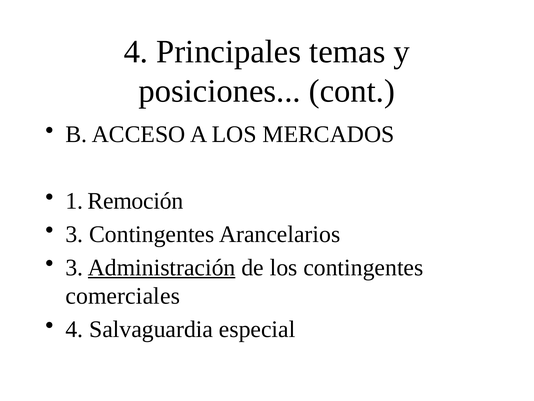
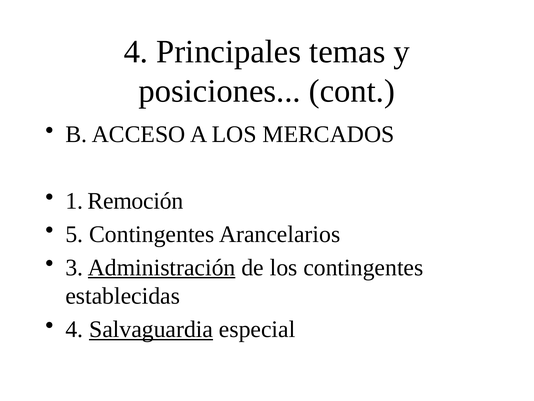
3: 3 -> 5 (74, 234)
comerciales: comerciales -> establecidas (123, 296)
Salvaguardia underline: none -> present (151, 329)
